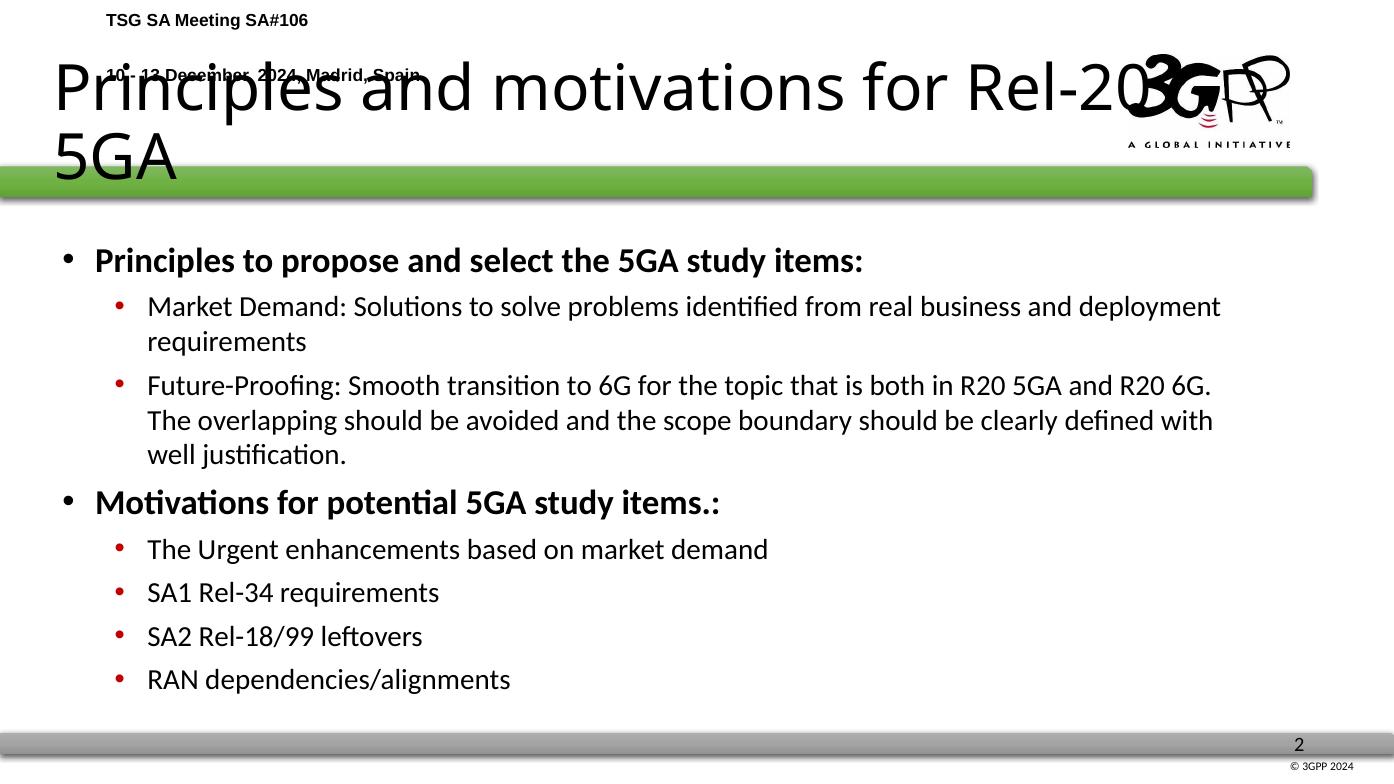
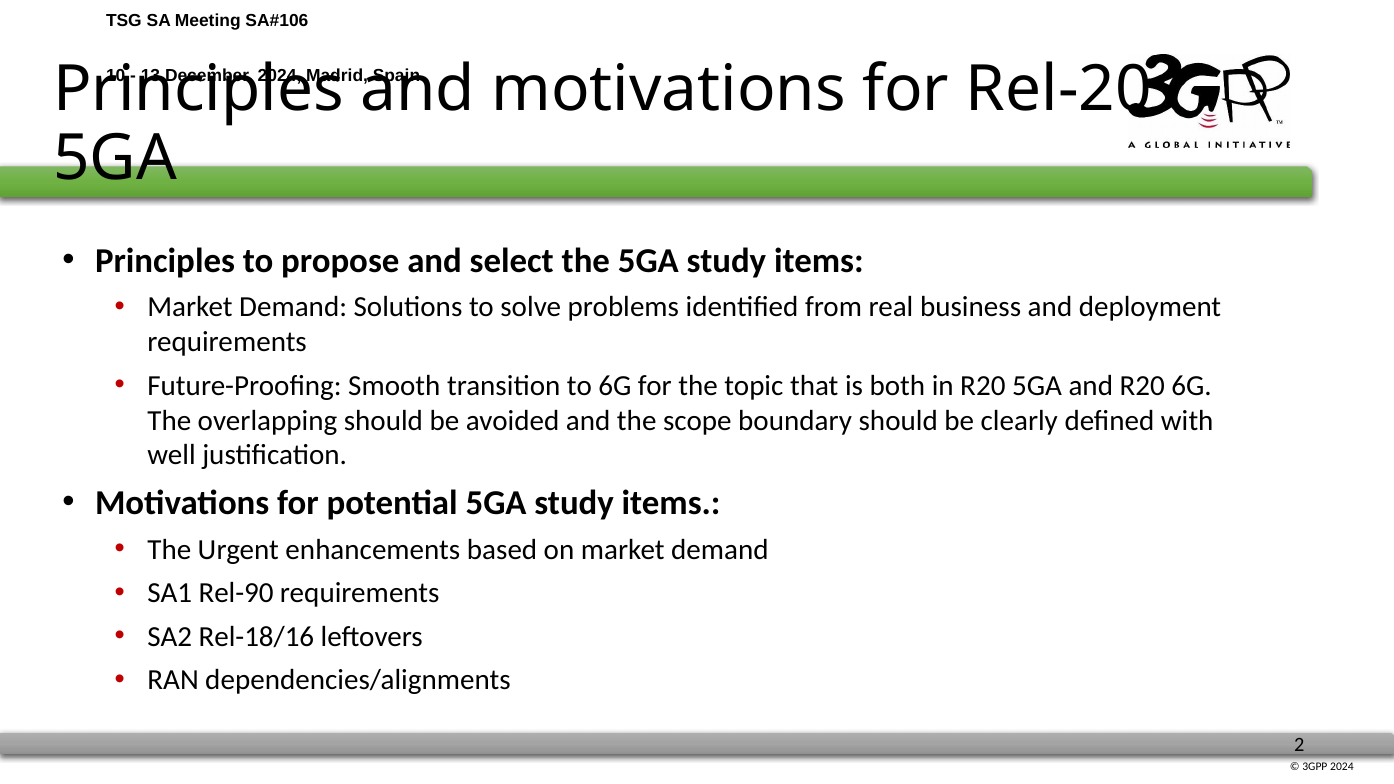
Rel-34: Rel-34 -> Rel-90 (236, 593)
Rel-18/99: Rel-18/99 -> Rel-18/16 (256, 637)
